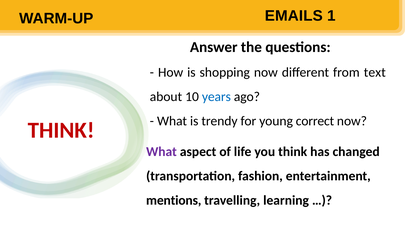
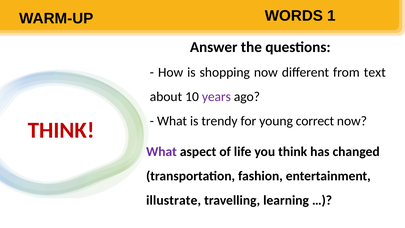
EMAILS: EMAILS -> WORDS (294, 16)
years colour: blue -> purple (216, 97)
mentions: mentions -> illustrate (174, 200)
